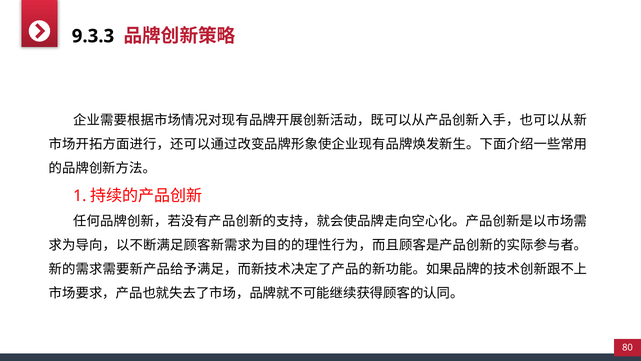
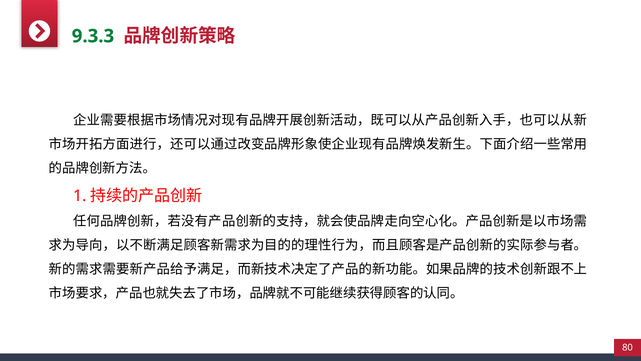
9.3.3 colour: black -> green (93, 36)
